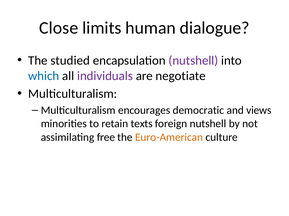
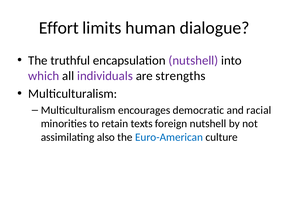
Close: Close -> Effort (59, 28)
studied: studied -> truthful (70, 61)
which colour: blue -> purple (44, 76)
negotiate: negotiate -> strengths (181, 76)
views: views -> racial (259, 111)
free: free -> also (106, 138)
Euro-American colour: orange -> blue (169, 138)
